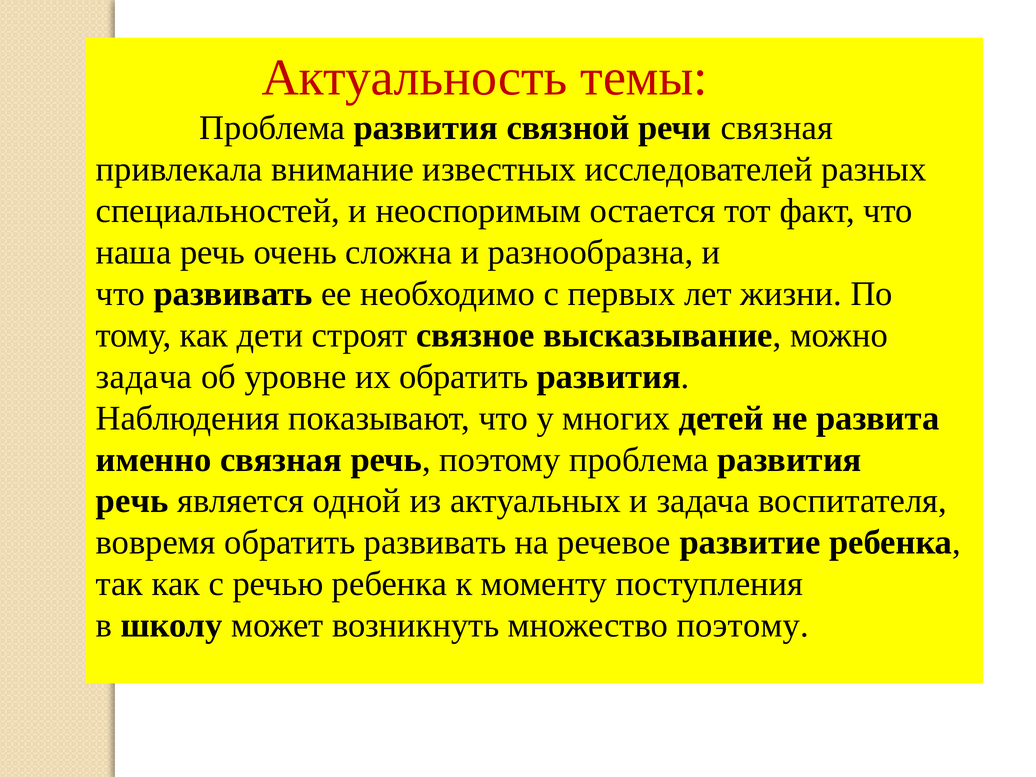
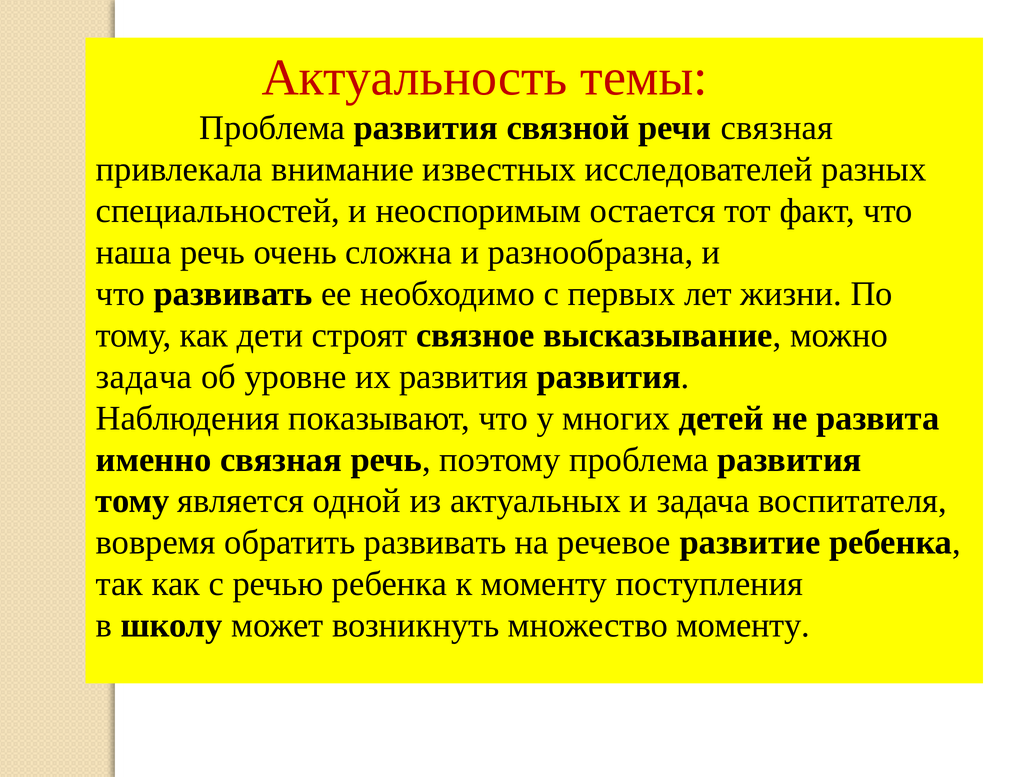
их обратить: обратить -> развития (464, 377)
речь: речь -> тому (132, 501)
множество поэтому: поэтому -> моменту (743, 625)
